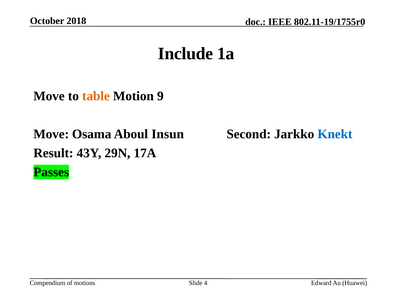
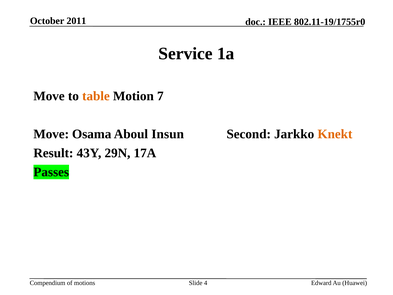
2018: 2018 -> 2011 (76, 21)
Include: Include -> Service (186, 54)
9: 9 -> 7 (160, 96)
Knekt colour: blue -> orange (335, 134)
